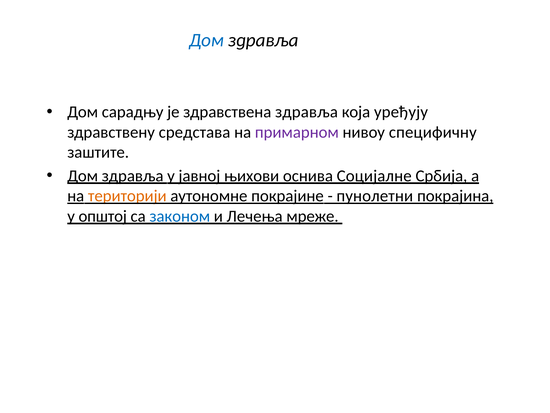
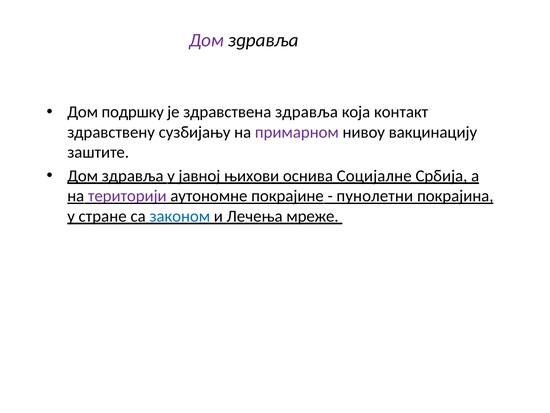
Дом colour: blue -> purple (206, 40)
сарадњу: сарадњу -> подршку (133, 112)
уређују: уређују -> контакт (401, 112)
средстава: средстава -> сузбијању (195, 132)
специфичну: специфичну -> вакцинацију (433, 132)
територији colour: orange -> purple (127, 196)
општој: општој -> стране (103, 216)
